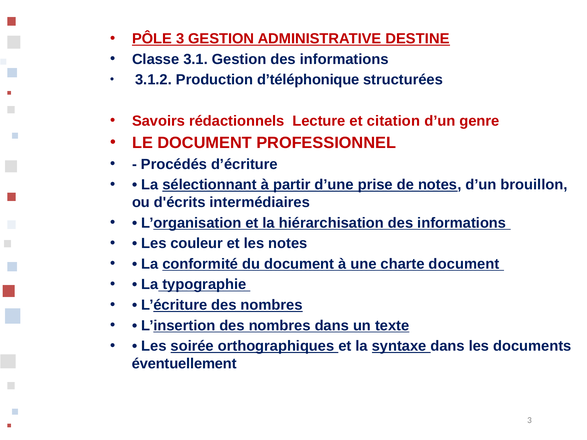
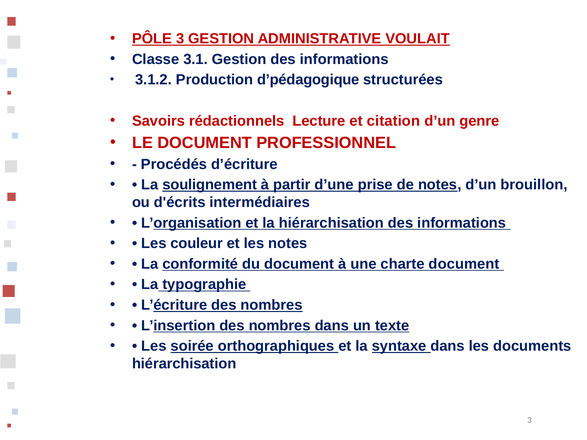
DESTINE: DESTINE -> VOULAIT (418, 39)
d’téléphonique: d’téléphonique -> d’pédagogique (308, 80)
sélectionnant: sélectionnant -> soulignement (210, 185)
éventuellement: éventuellement -> hiérarchisation (184, 364)
